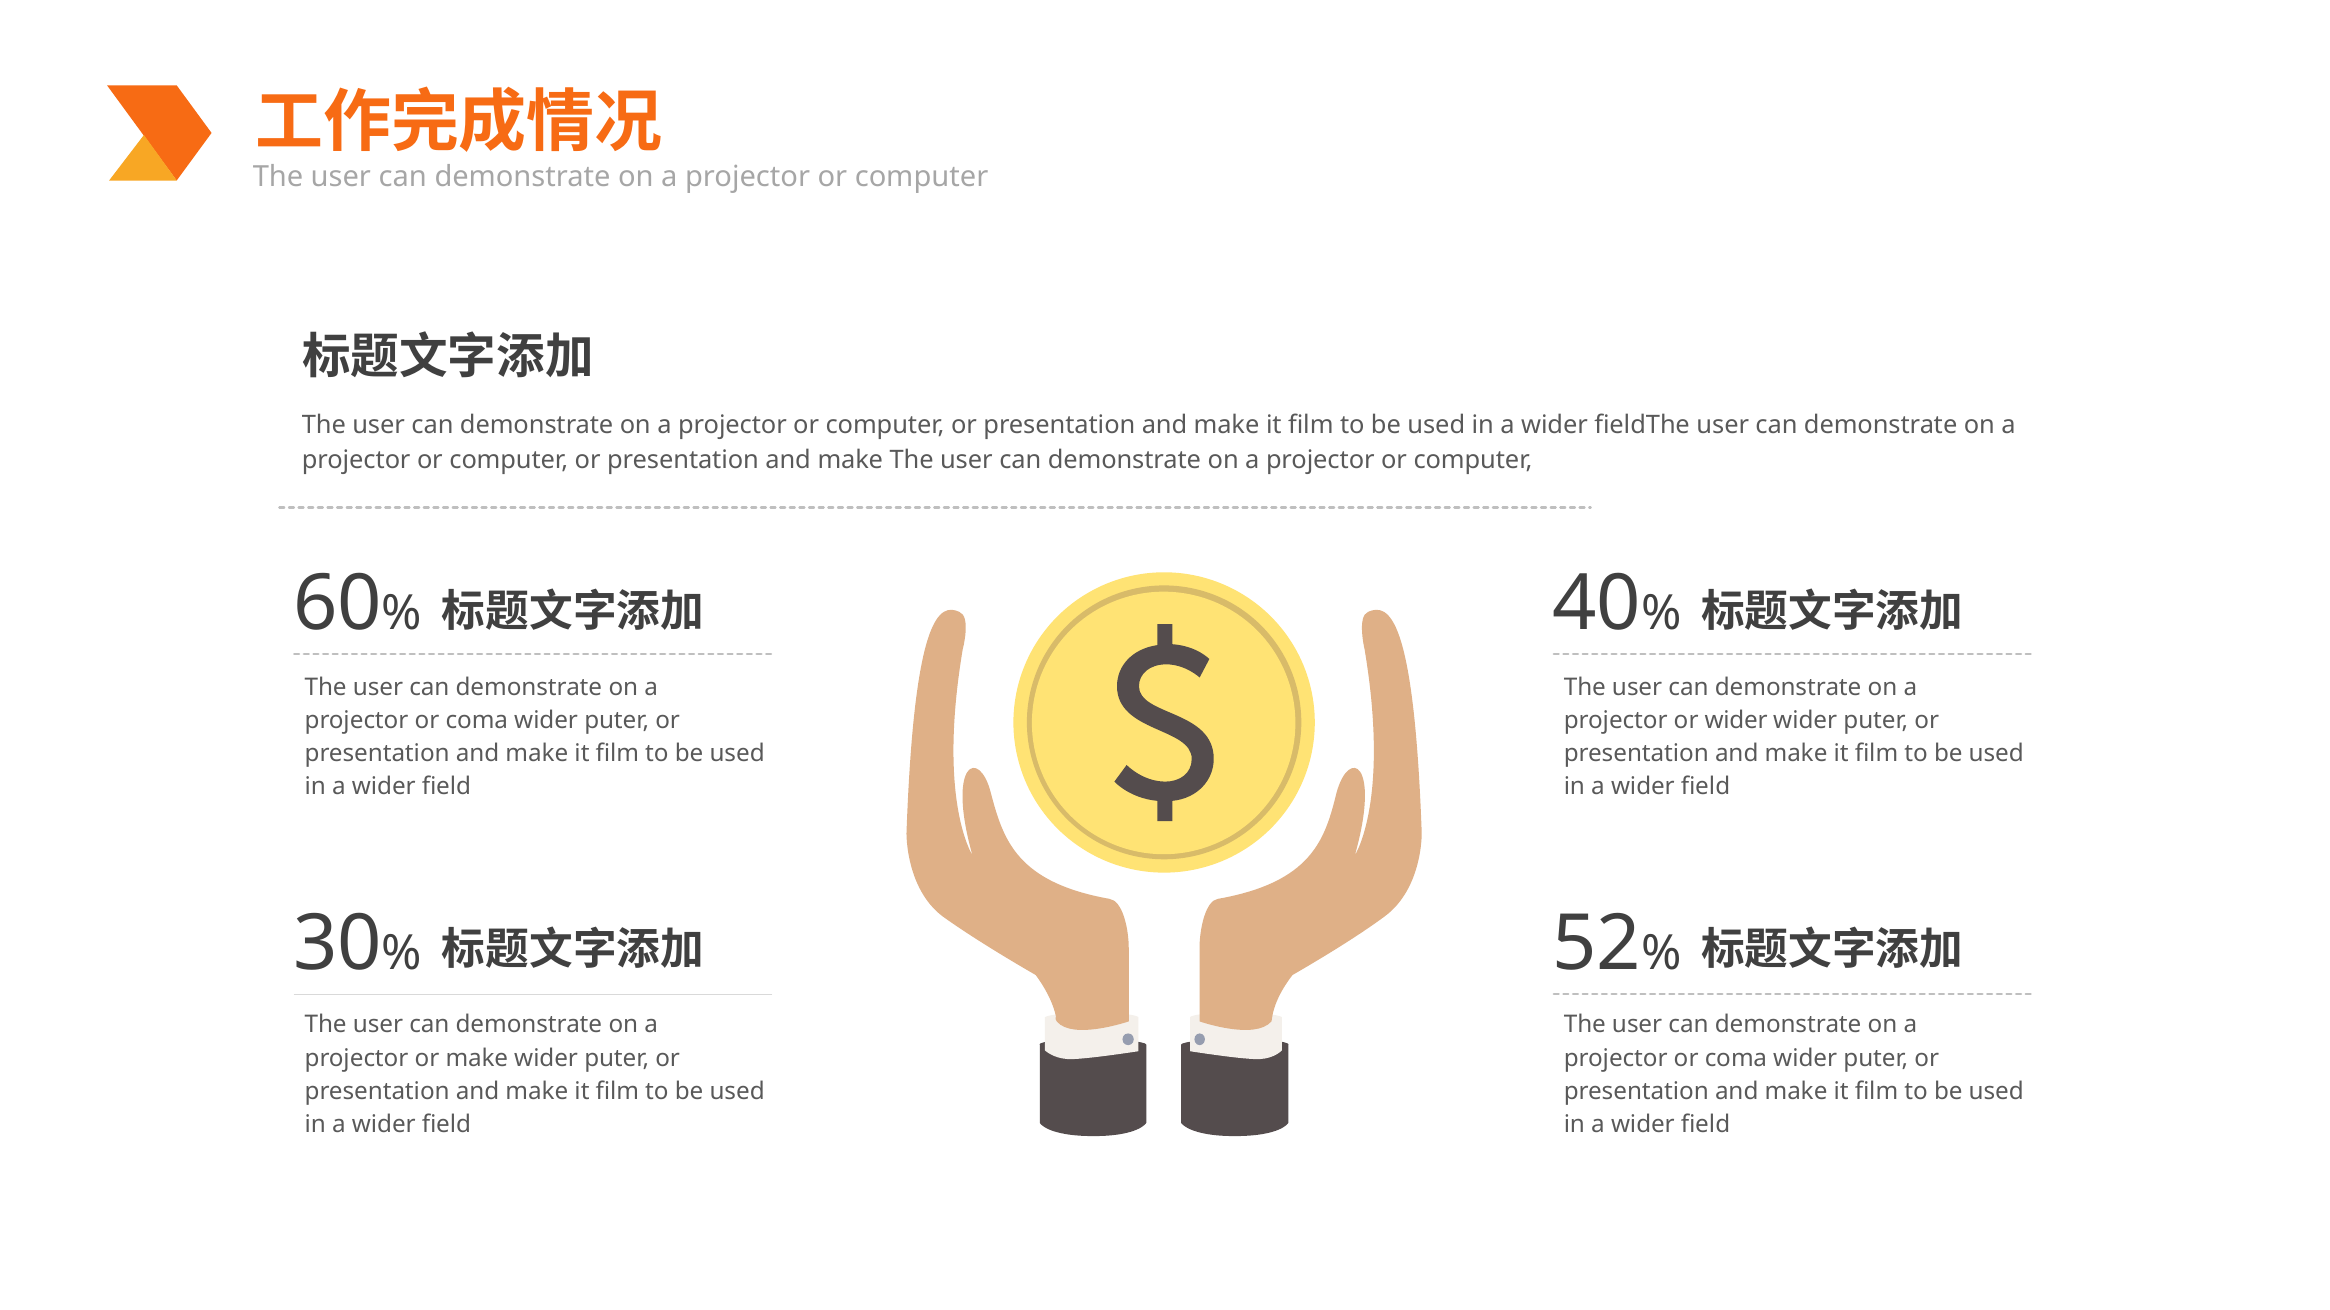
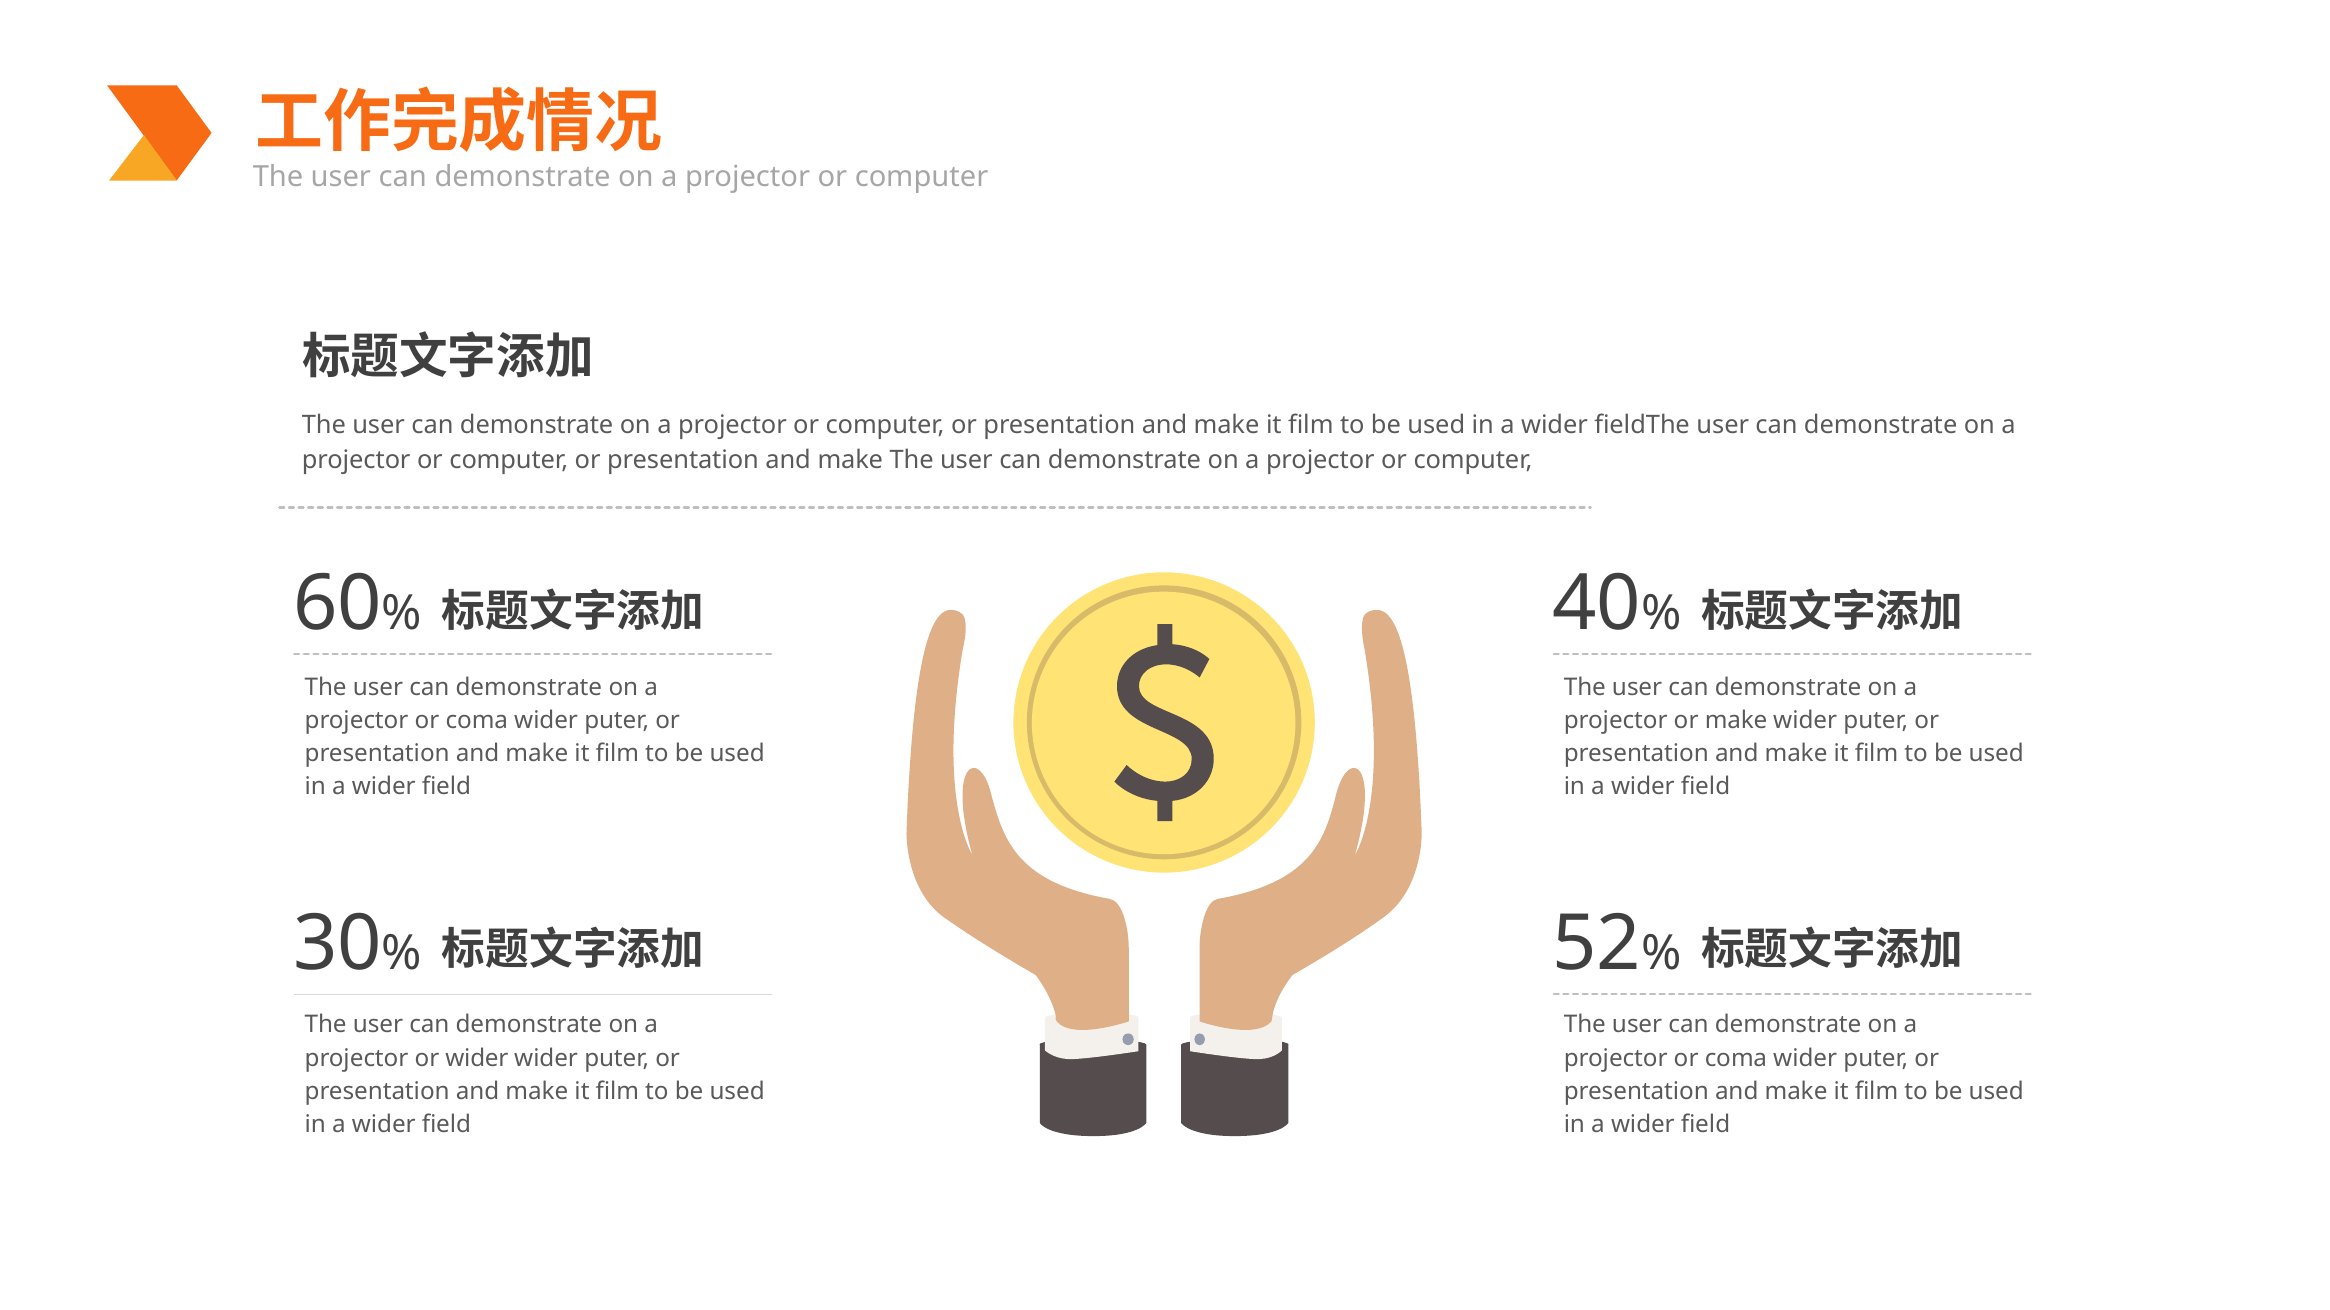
or wider: wider -> make (1736, 721)
or make: make -> wider (477, 1059)
